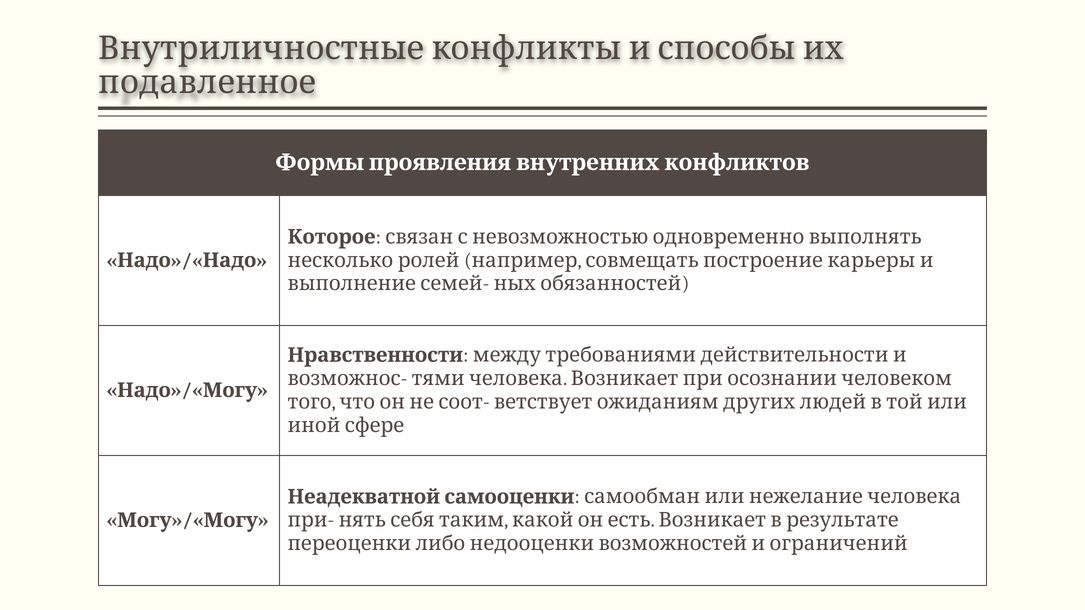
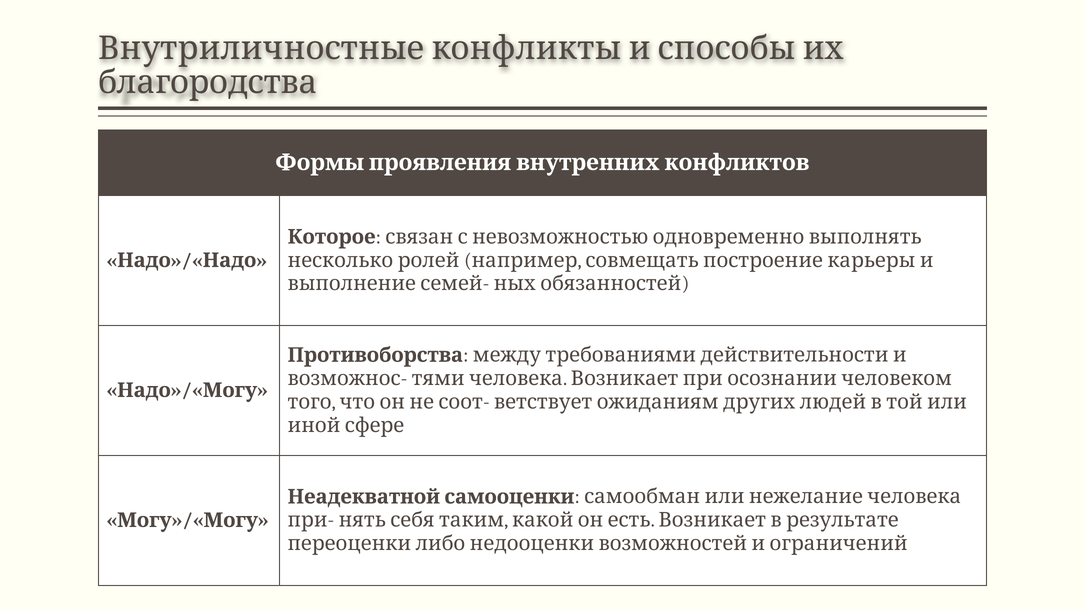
подавленное: подавленное -> благородства (208, 83)
Нравственности: Нравственности -> Противоборства (375, 355)
